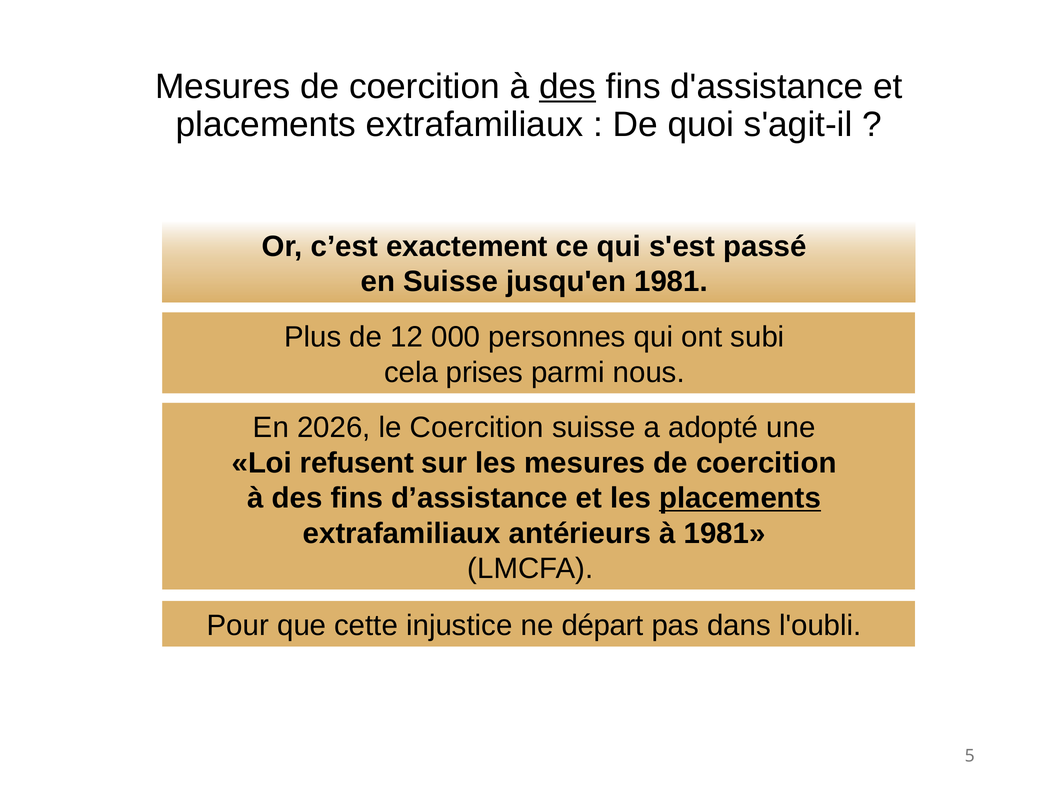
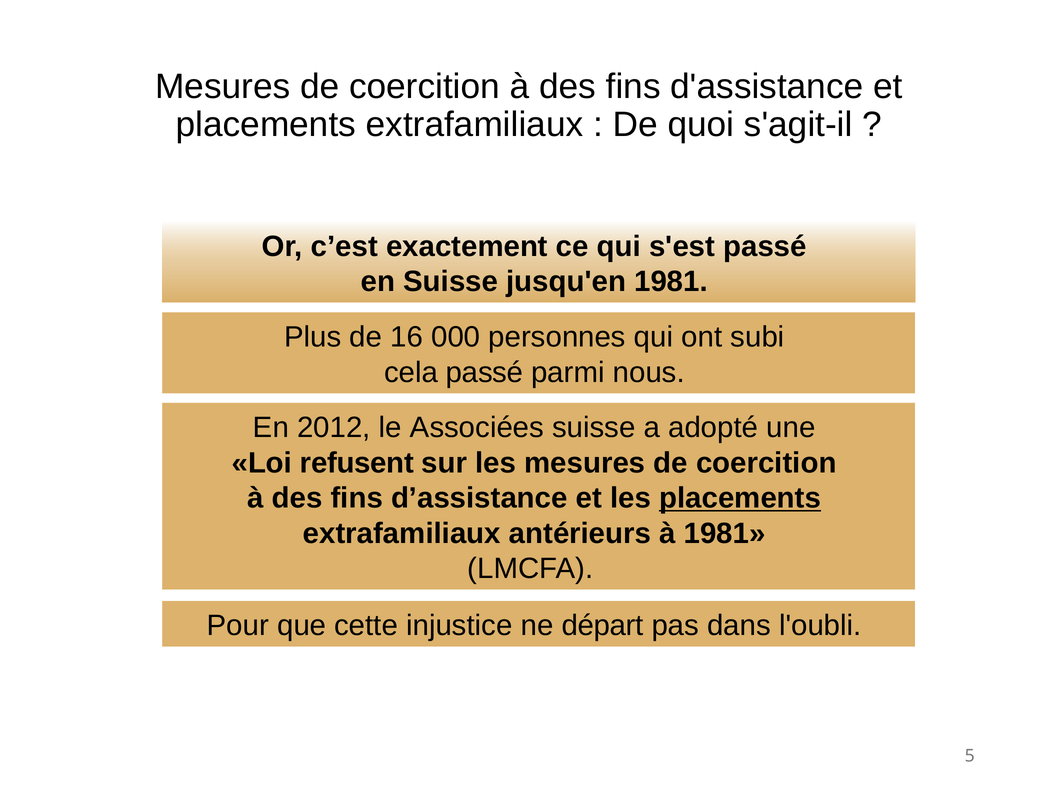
des underline: present -> none (568, 86)
12: 12 -> 16 (407, 337)
cela prises: prises -> passé (485, 373)
2026: 2026 -> 2012 (334, 428)
le Coercition: Coercition -> Associées (477, 428)
